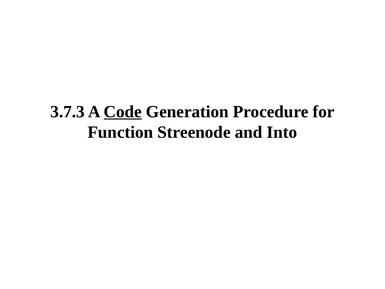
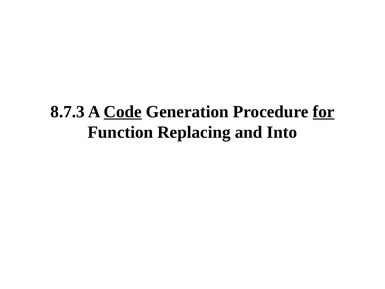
3.7.3: 3.7.3 -> 8.7.3 (68, 112)
for underline: none -> present (324, 112)
Streenode: Streenode -> Replacing (194, 132)
